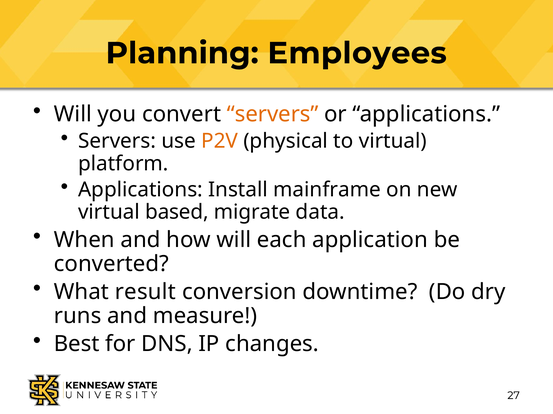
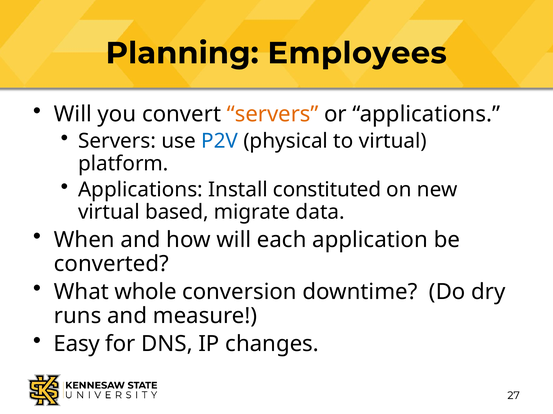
P2V colour: orange -> blue (220, 141)
mainframe: mainframe -> constituted (327, 190)
result: result -> whole (146, 292)
Best: Best -> Easy (77, 345)
